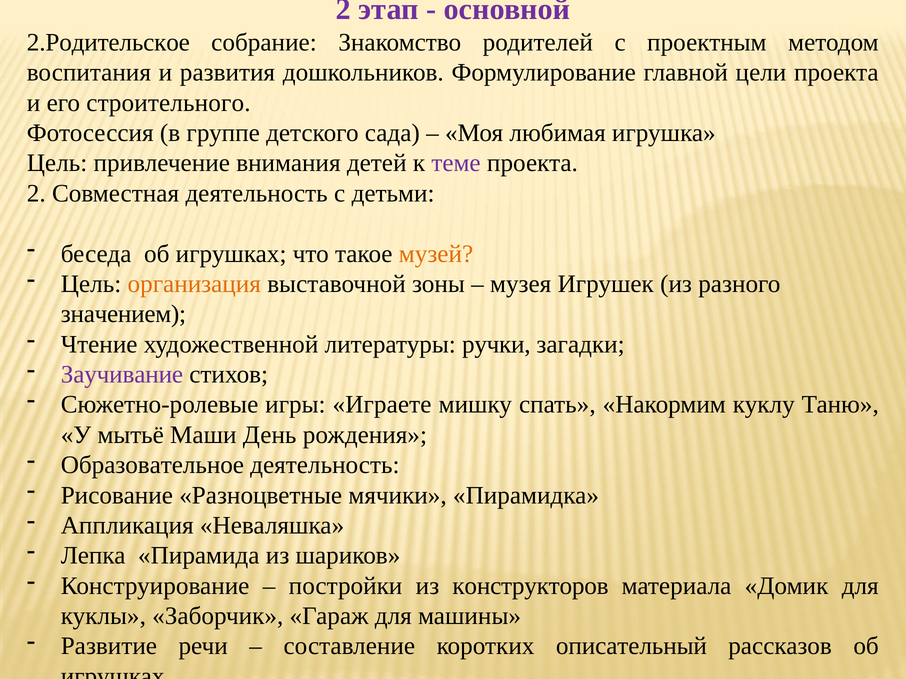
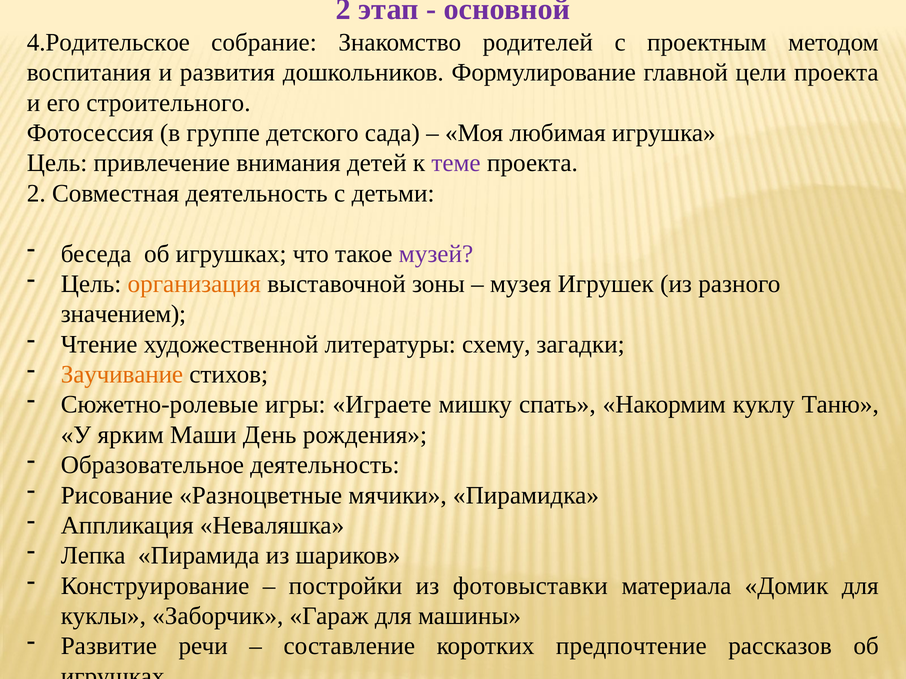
2.Родительское: 2.Родительское -> 4.Родительское (108, 42)
музей colour: orange -> purple (436, 254)
ручки: ручки -> схему (496, 345)
Заучивание colour: purple -> orange (122, 375)
мытьё: мытьё -> ярким (131, 435)
конструкторов: конструкторов -> фотовыставки (530, 586)
описательный: описательный -> предпочтение (631, 647)
